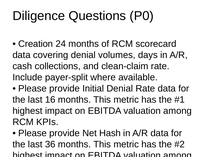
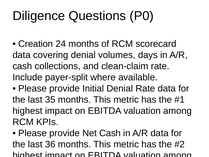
16: 16 -> 35 (50, 100)
Net Hash: Hash -> Cash (110, 133)
